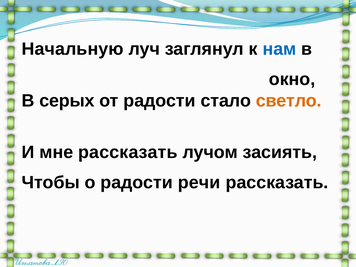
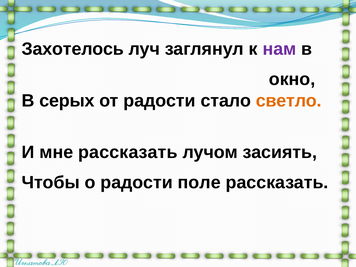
Начальную: Начальную -> Захотелось (73, 49)
нам colour: blue -> purple (279, 49)
речи: речи -> поле (199, 183)
